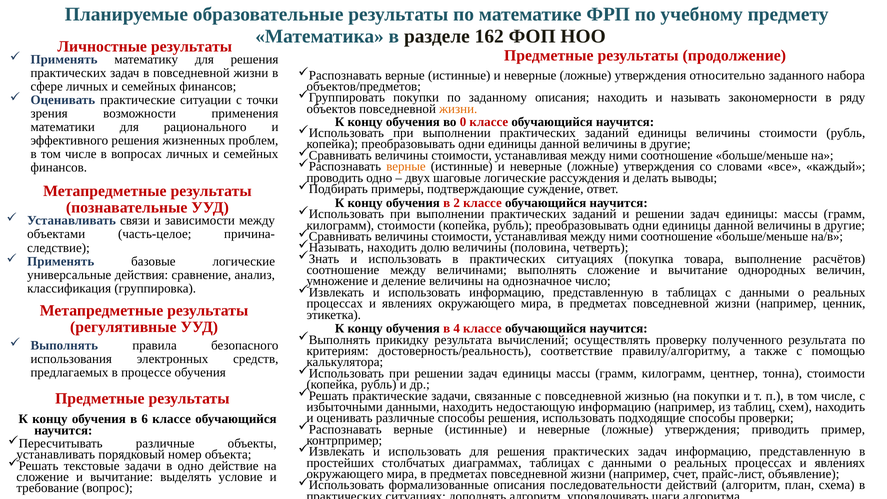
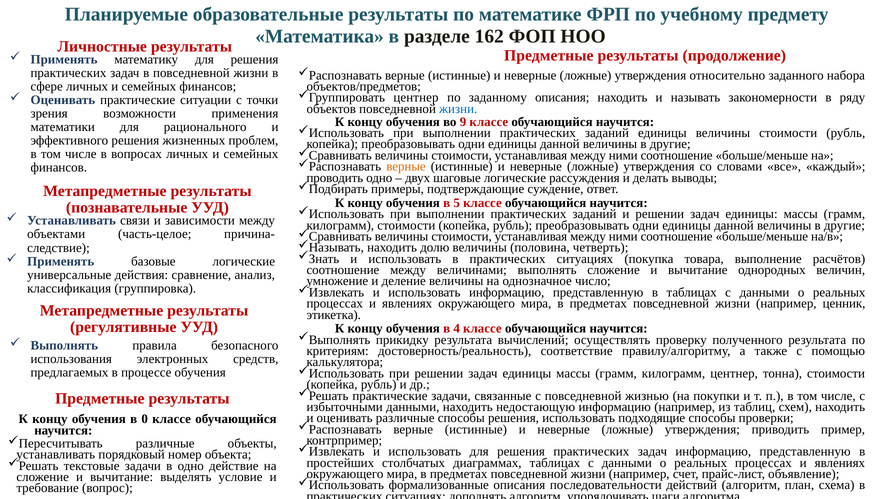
покупки: покупки -> центнер (416, 98)
жизни colour: orange -> blue (458, 109)
0: 0 -> 9 (463, 122)
2: 2 -> 5 (457, 203)
6: 6 -> 0 (145, 419)
